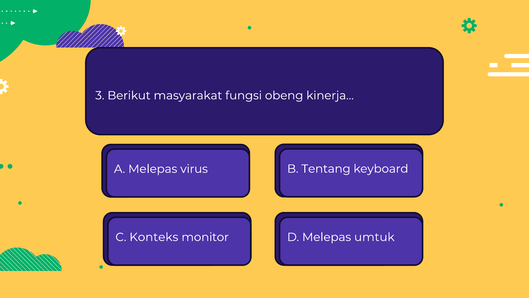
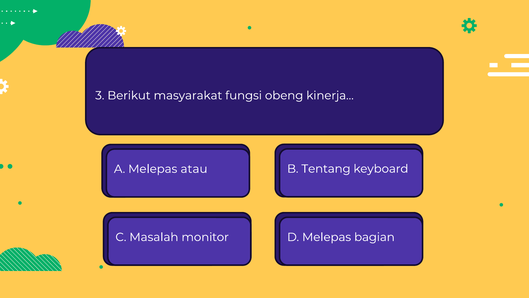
virus: virus -> atau (194, 169)
Konteks: Konteks -> Masalah (154, 237)
umtuk: umtuk -> bagian (374, 237)
